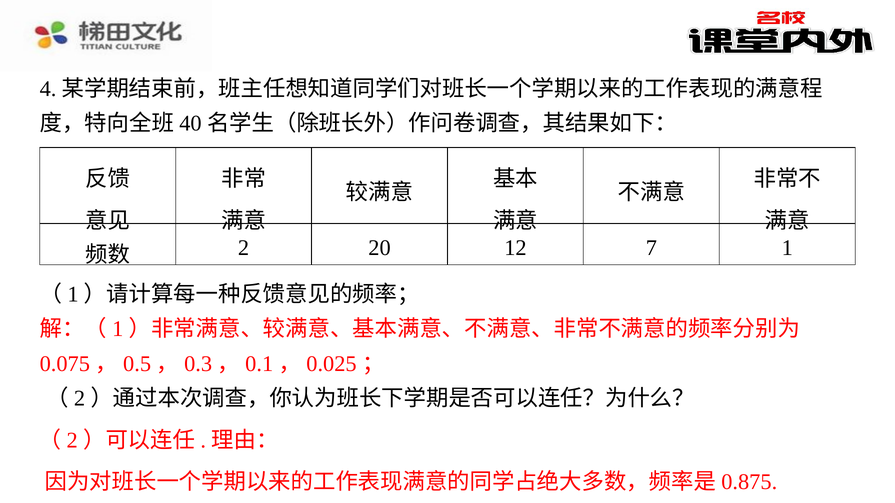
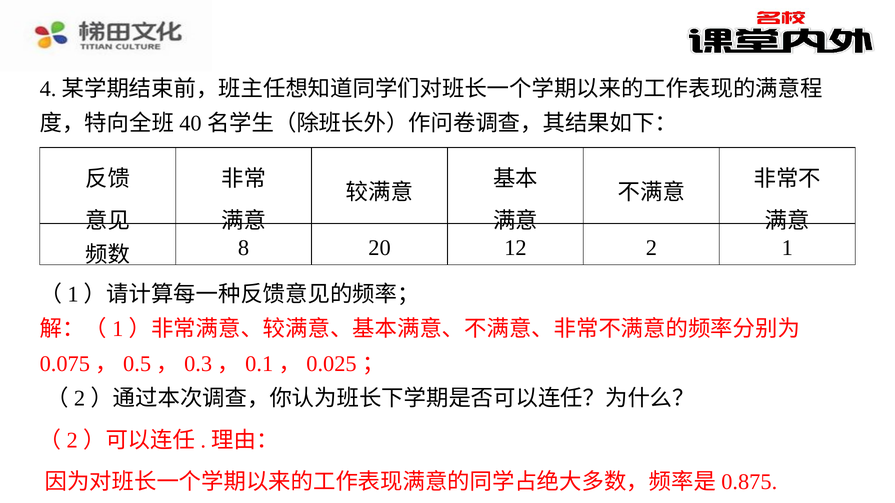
2: 2 -> 8 (244, 248)
7: 7 -> 2 (651, 248)
